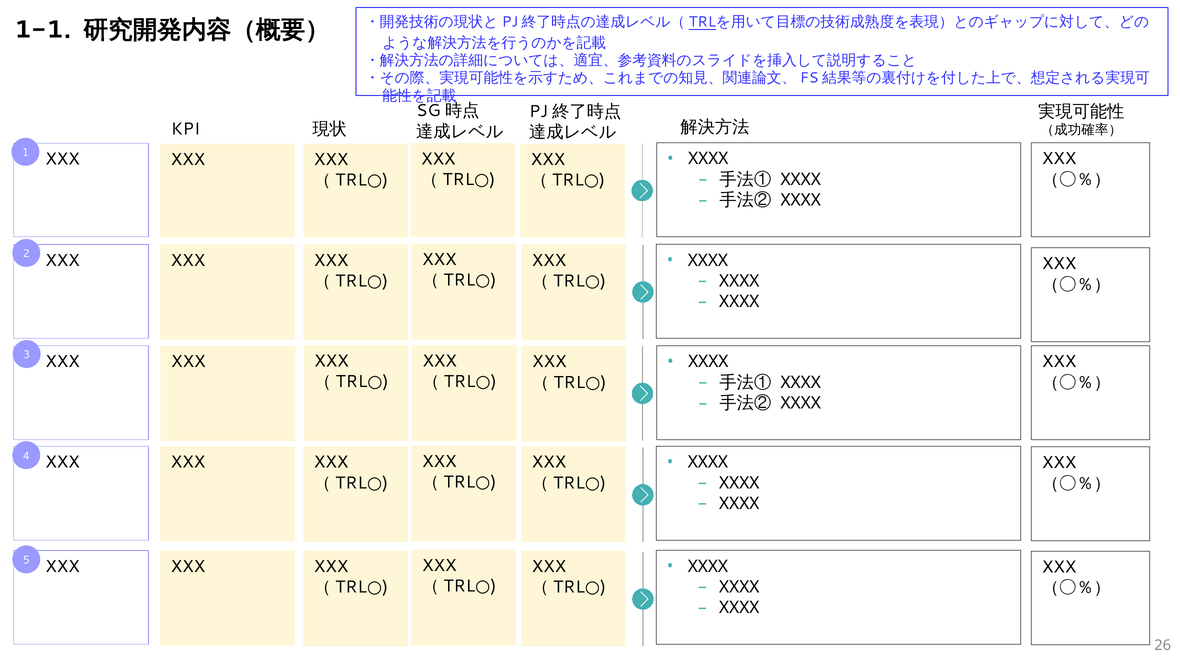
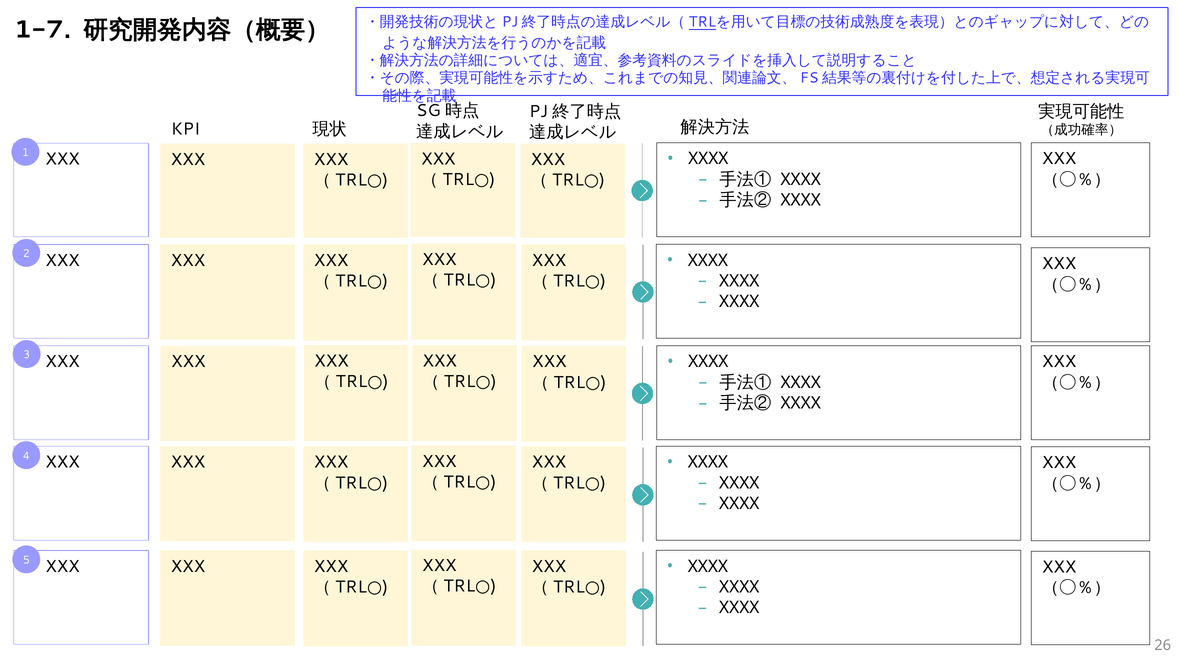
1-1: 1-1 -> 1-7 (43, 30)
